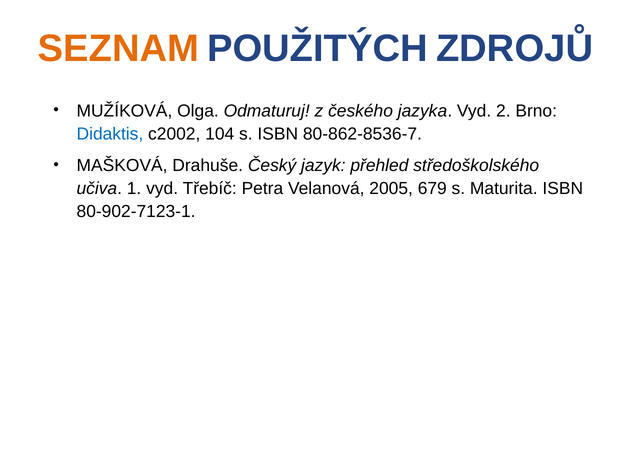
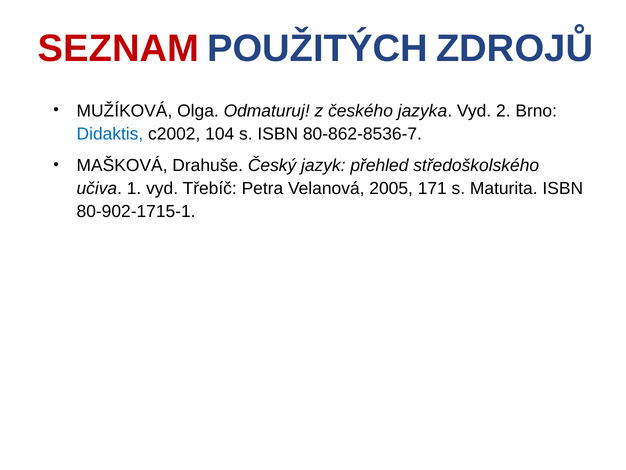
SEZNAM colour: orange -> red (118, 49)
679: 679 -> 171 (432, 188)
80-902-7123-1: 80-902-7123-1 -> 80-902-1715-1 (136, 211)
